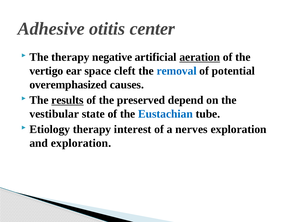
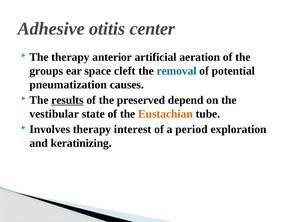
negative: negative -> anterior (112, 57)
aeration underline: present -> none (200, 57)
vertigo: vertigo -> groups (46, 71)
overemphasized: overemphasized -> pneumatization (68, 84)
Eustachian colour: blue -> orange (165, 114)
Etiology: Etiology -> Involves (50, 129)
nerves: nerves -> period (191, 129)
and exploration: exploration -> keratinizing (81, 143)
